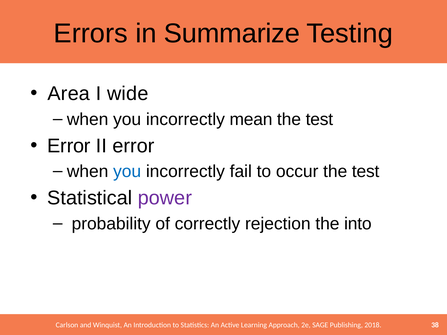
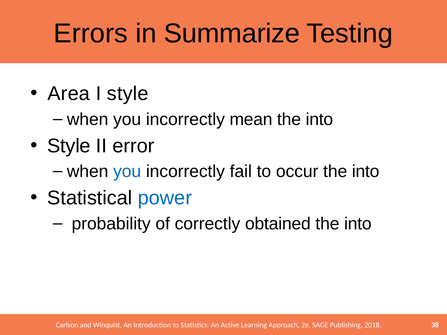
I wide: wide -> style (128, 94)
test: test -> into (319, 119)
Error: Error -> Style (69, 146)
test: test -> into (366, 172)
power colour: purple -> blue (165, 198)
rejection: rejection -> obtained (278, 224)
